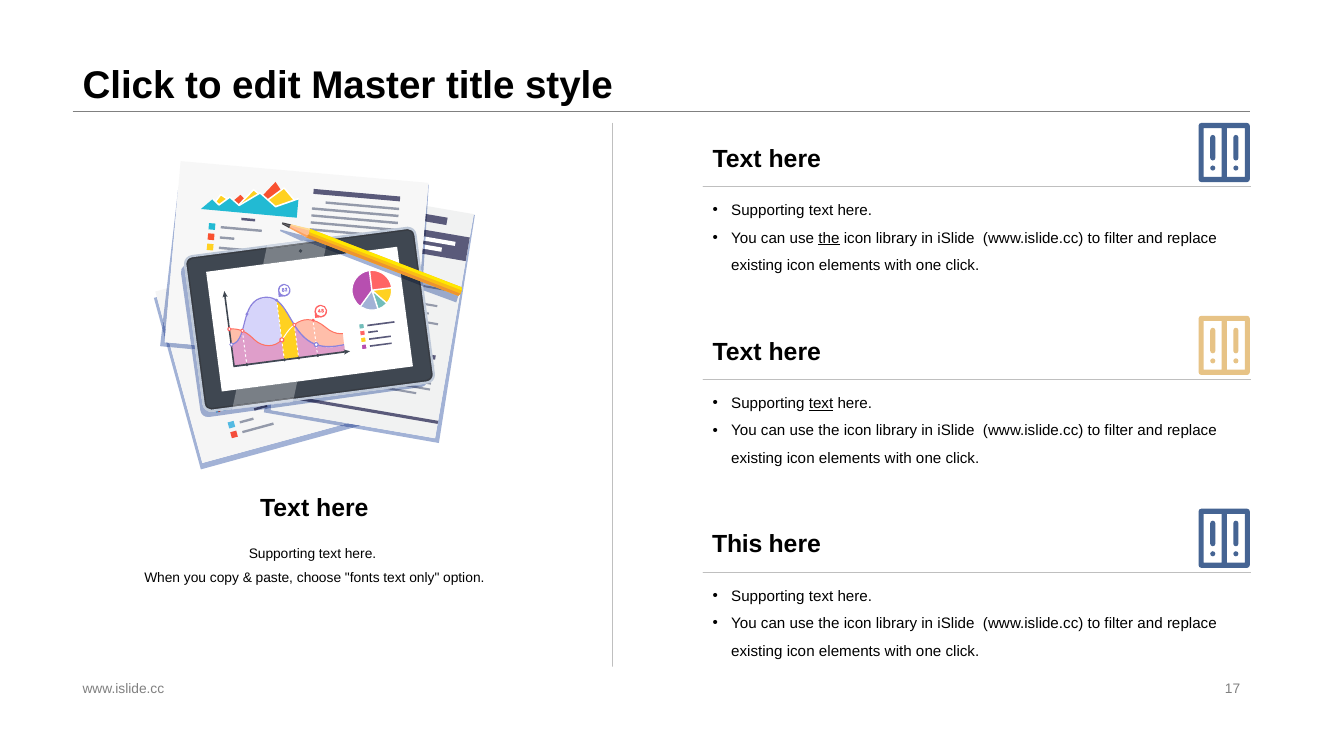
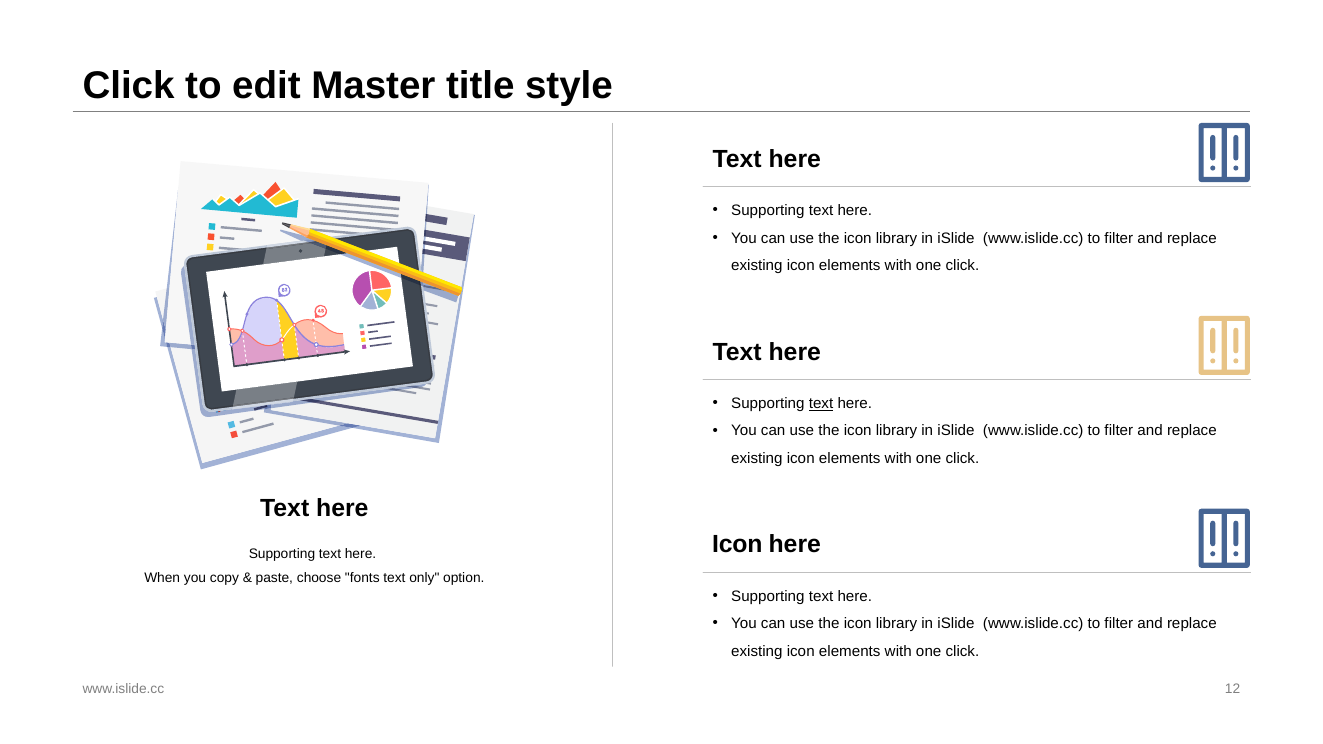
the underline: present -> none (829, 238)
This: This -> Icon (737, 545)
17: 17 -> 12 (1233, 689)
